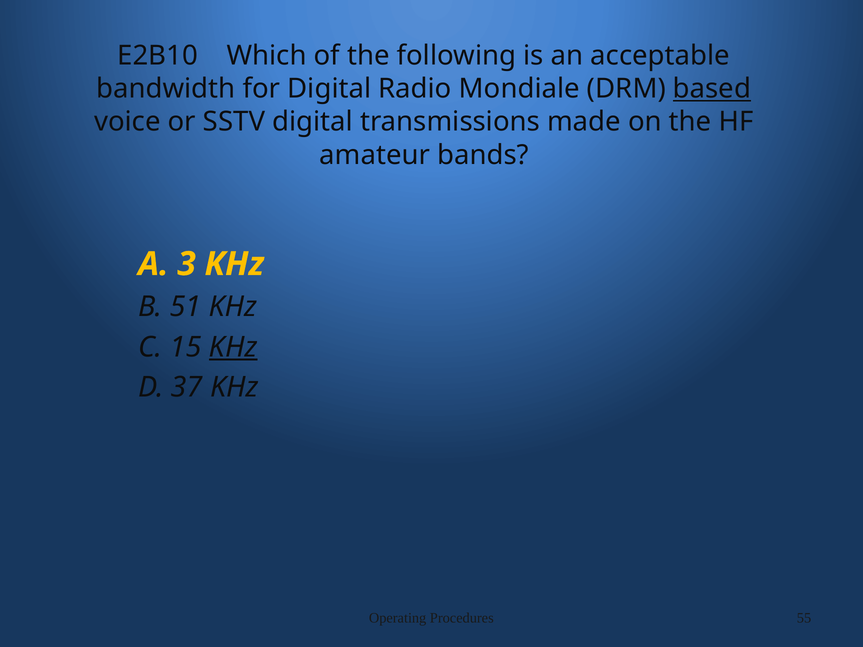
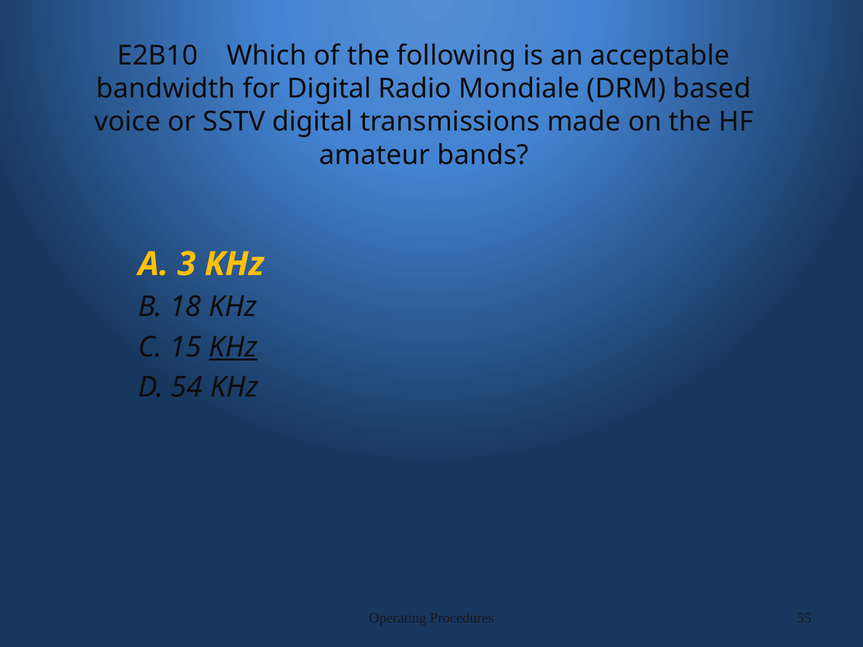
based underline: present -> none (712, 89)
51: 51 -> 18 (185, 307)
37: 37 -> 54 (187, 387)
